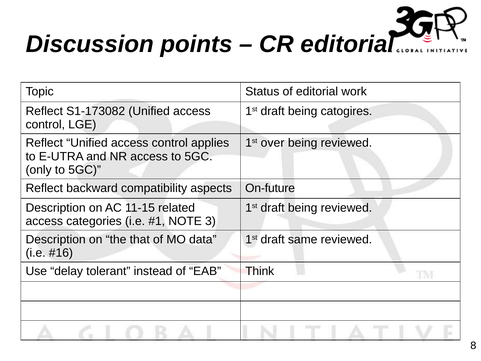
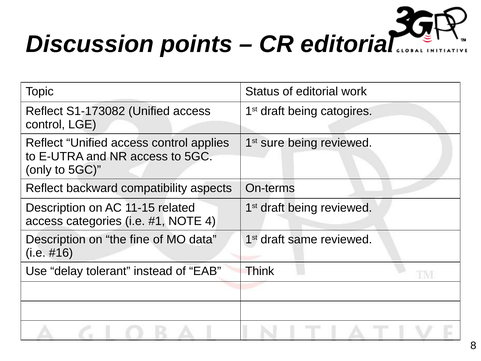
over: over -> sure (273, 143)
On-future: On-future -> On-terms (270, 188)
3: 3 -> 4 (210, 221)
that: that -> fine (140, 239)
